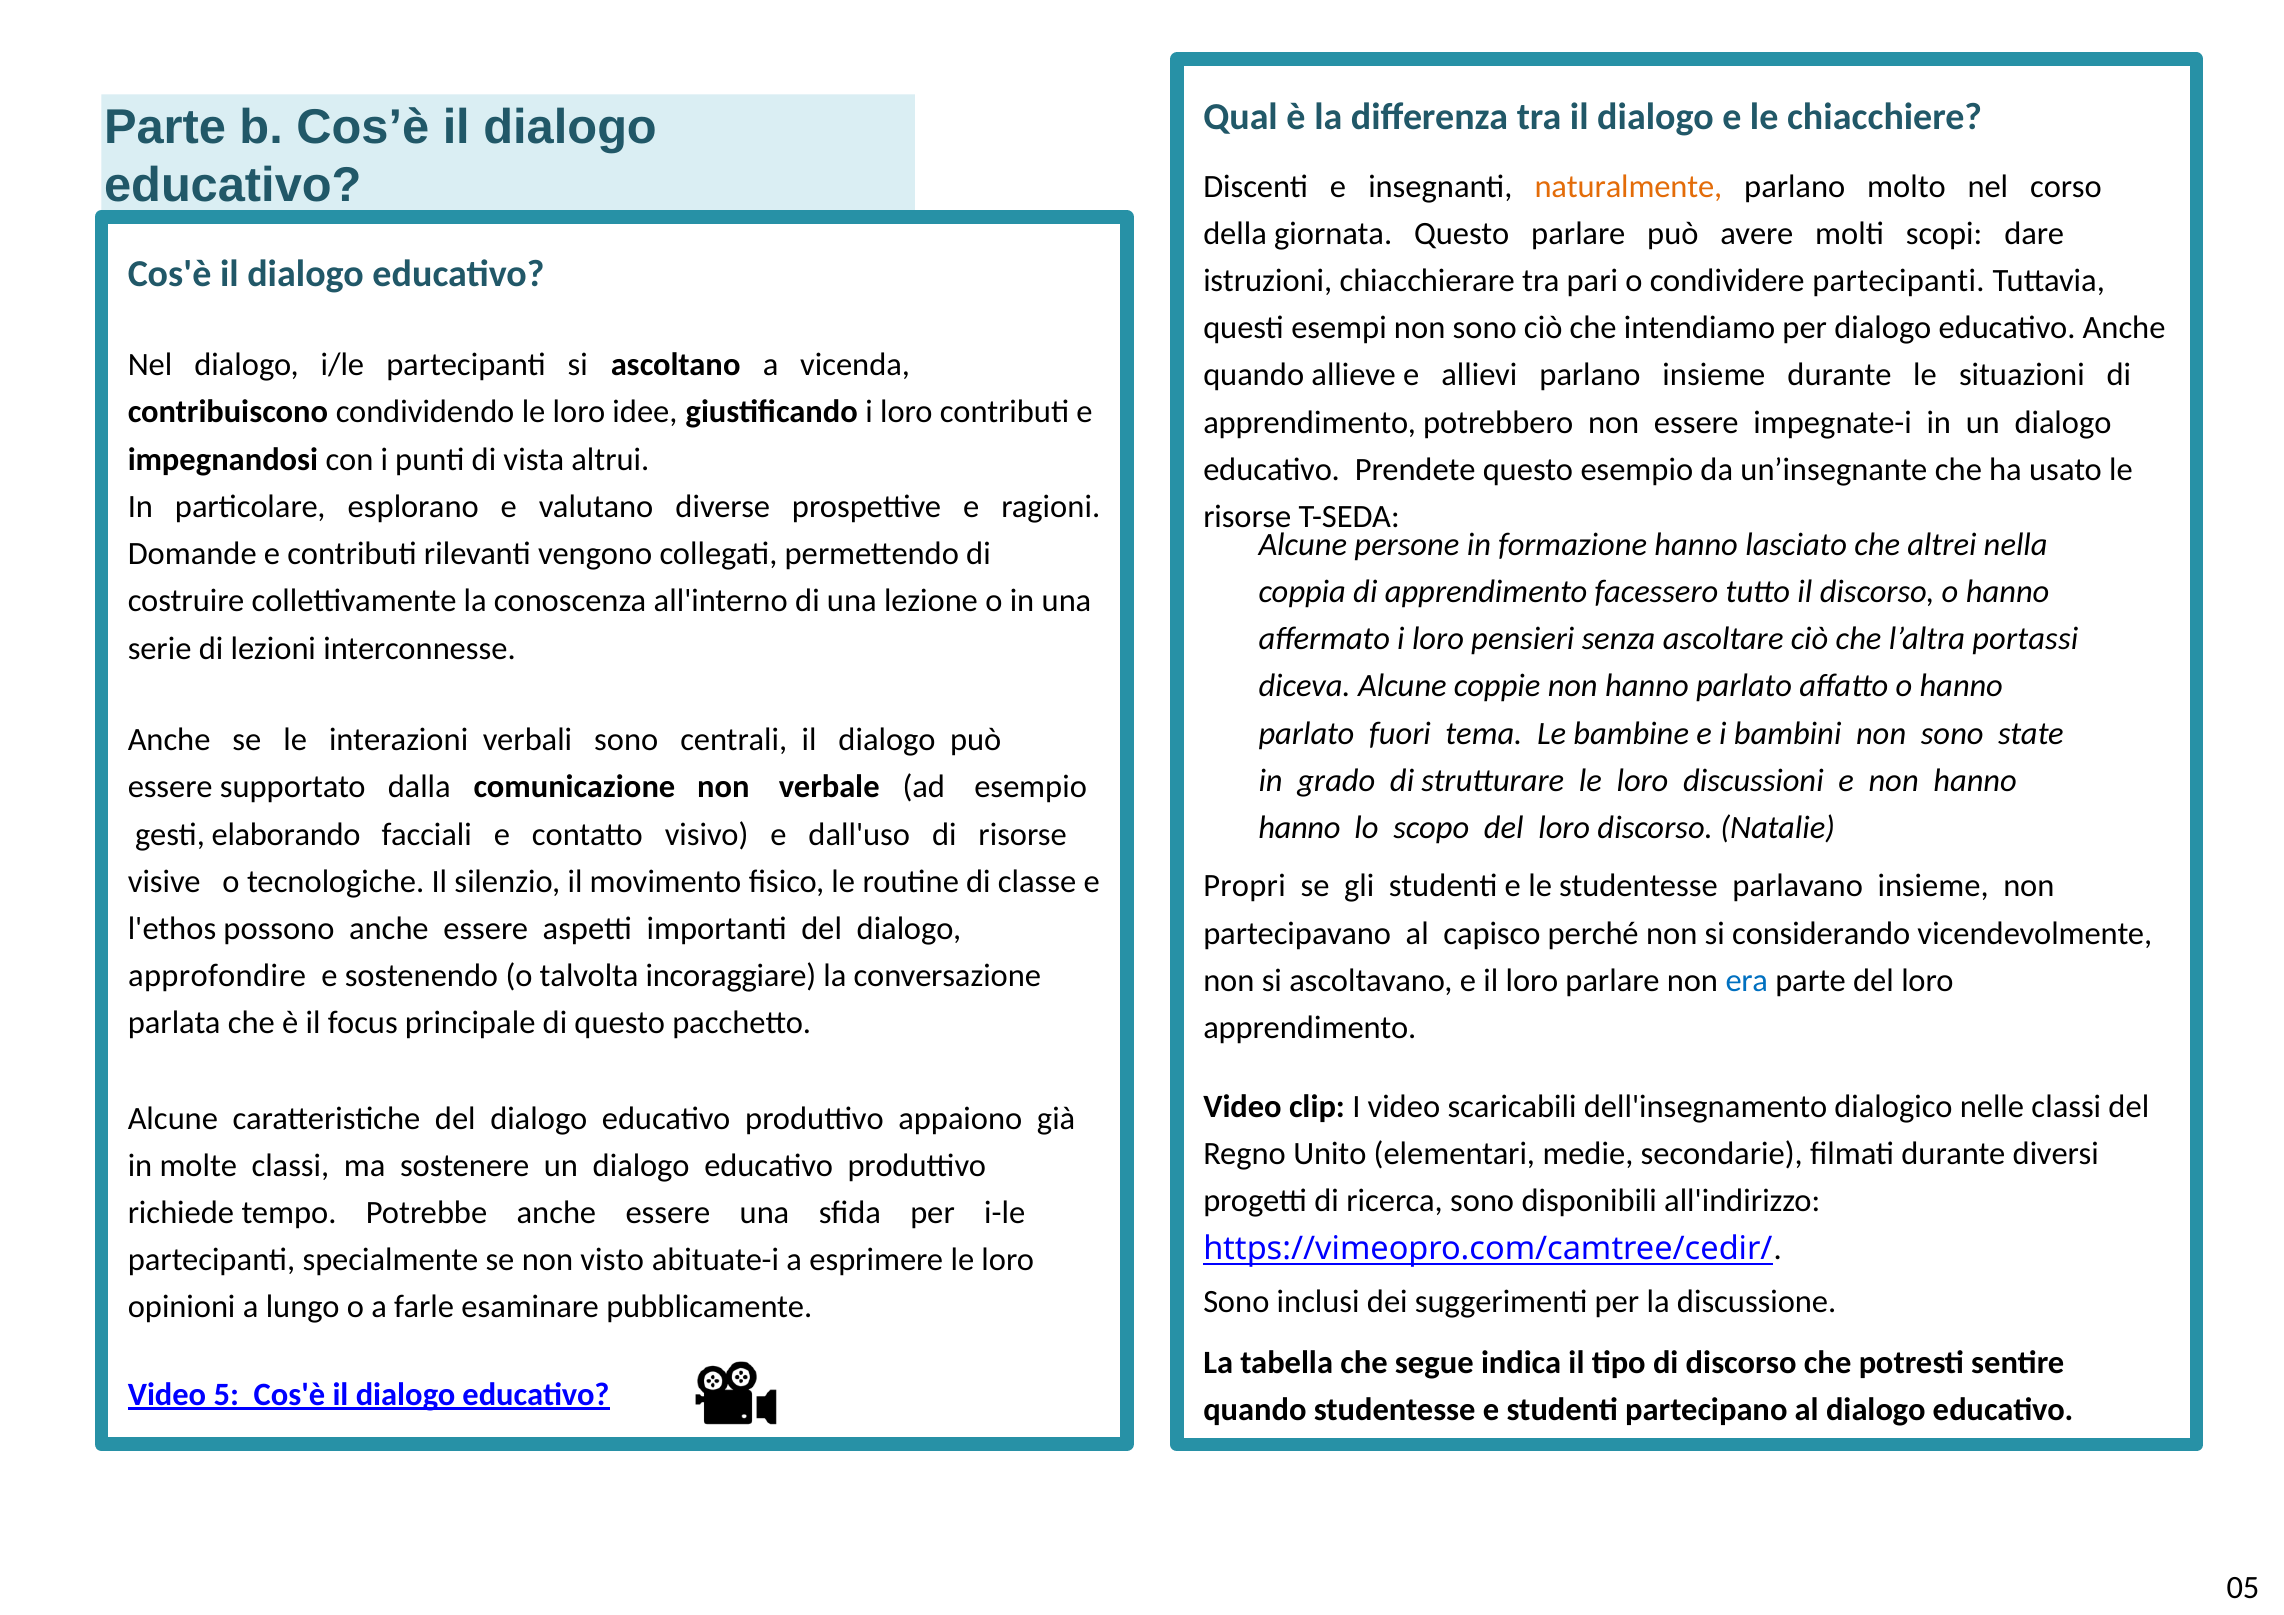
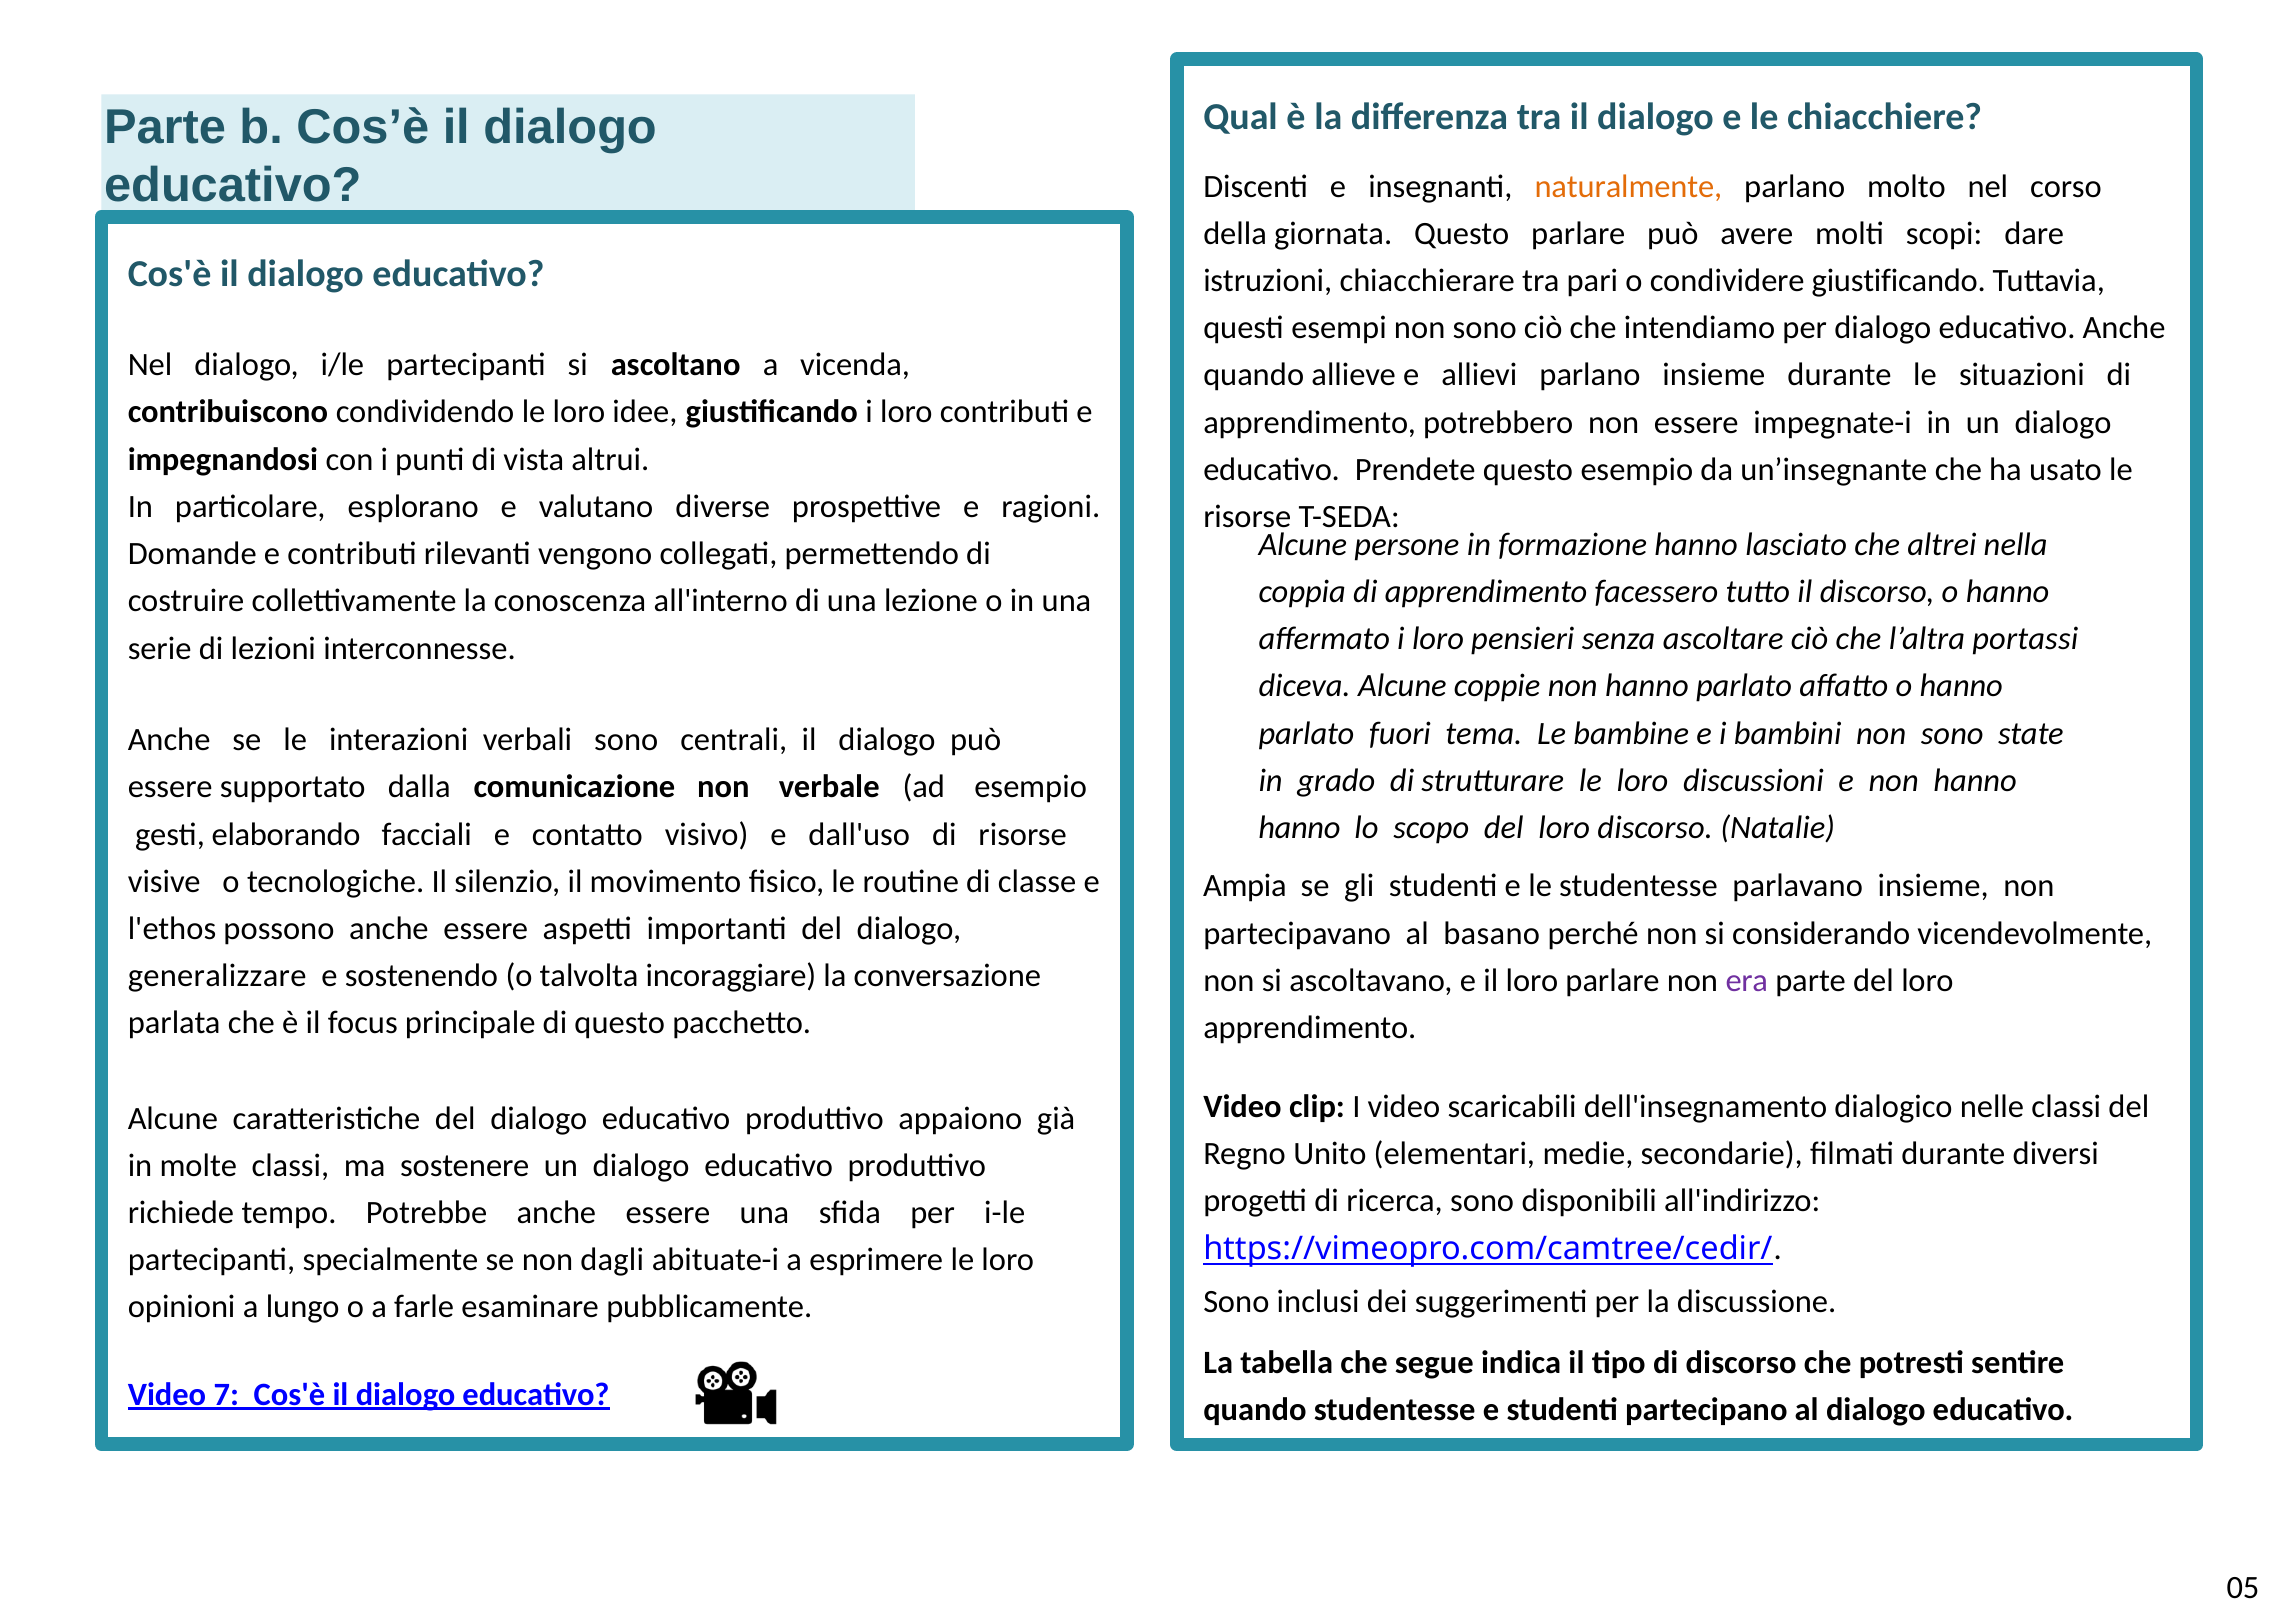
condividere partecipanti: partecipanti -> giustificando (1899, 281)
Propri: Propri -> Ampia (1245, 886)
capisco: capisco -> basano (1492, 934)
approfondire: approfondire -> generalizzare (217, 976)
era colour: blue -> purple (1747, 981)
visto: visto -> dagli (612, 1260)
5: 5 -> 7 (226, 1395)
